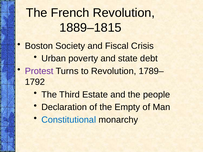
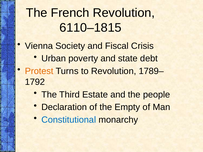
1889–1815: 1889–1815 -> 6110–1815 (90, 28)
Boston: Boston -> Vienna (39, 46)
Protest colour: purple -> orange (39, 71)
